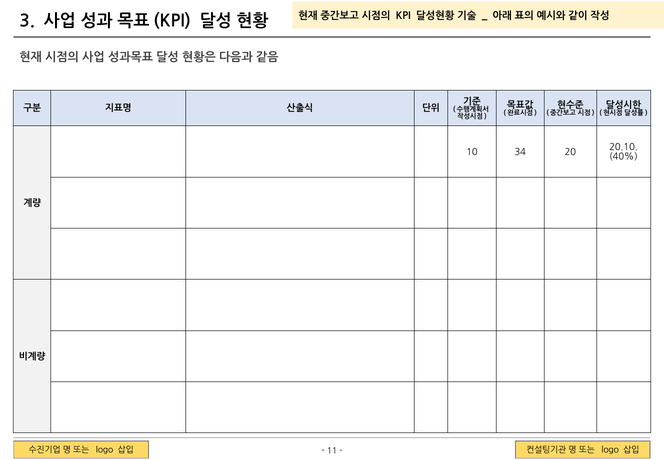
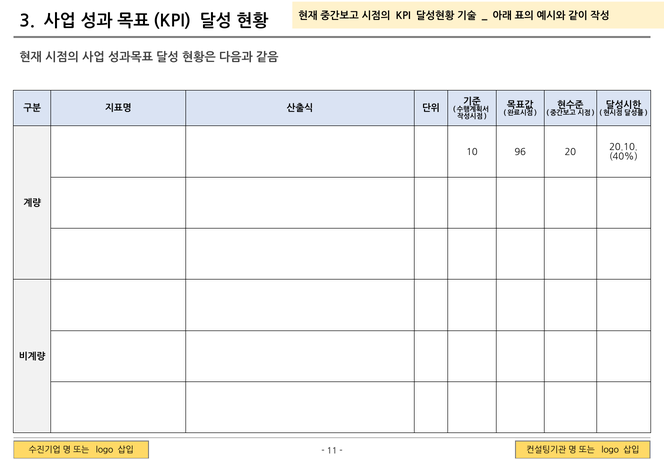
34: 34 -> 96 (520, 152)
